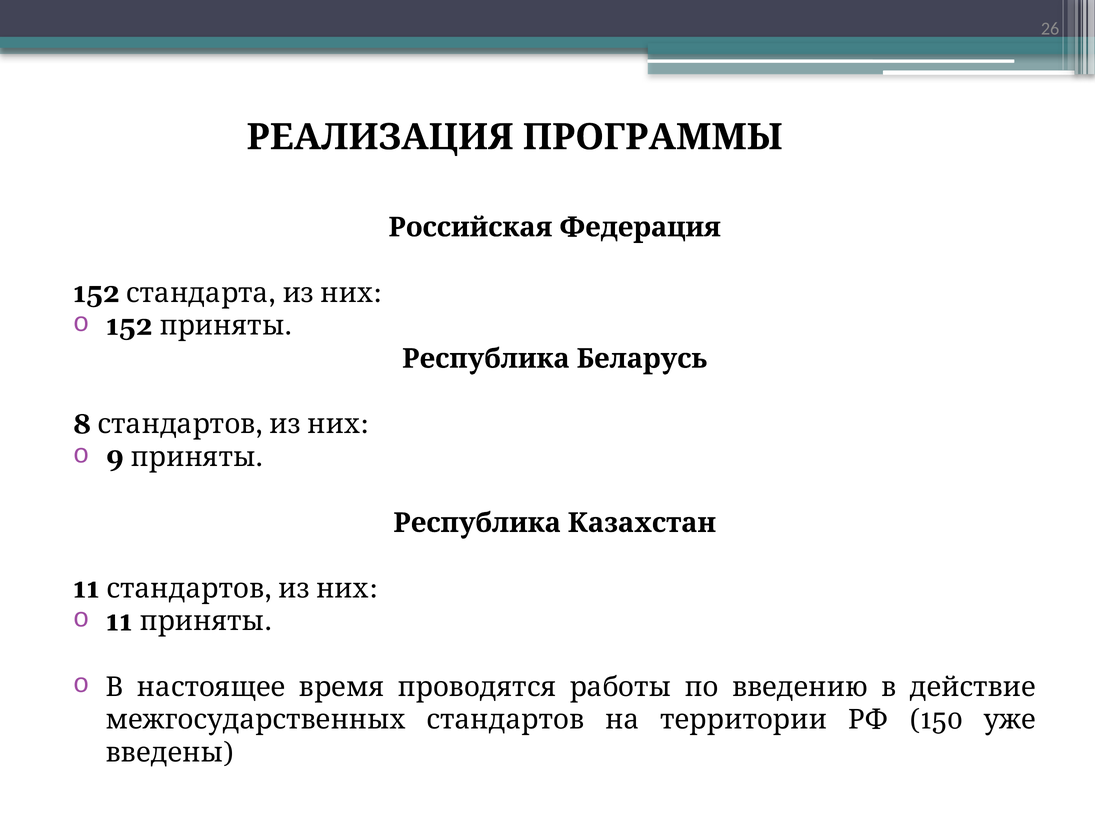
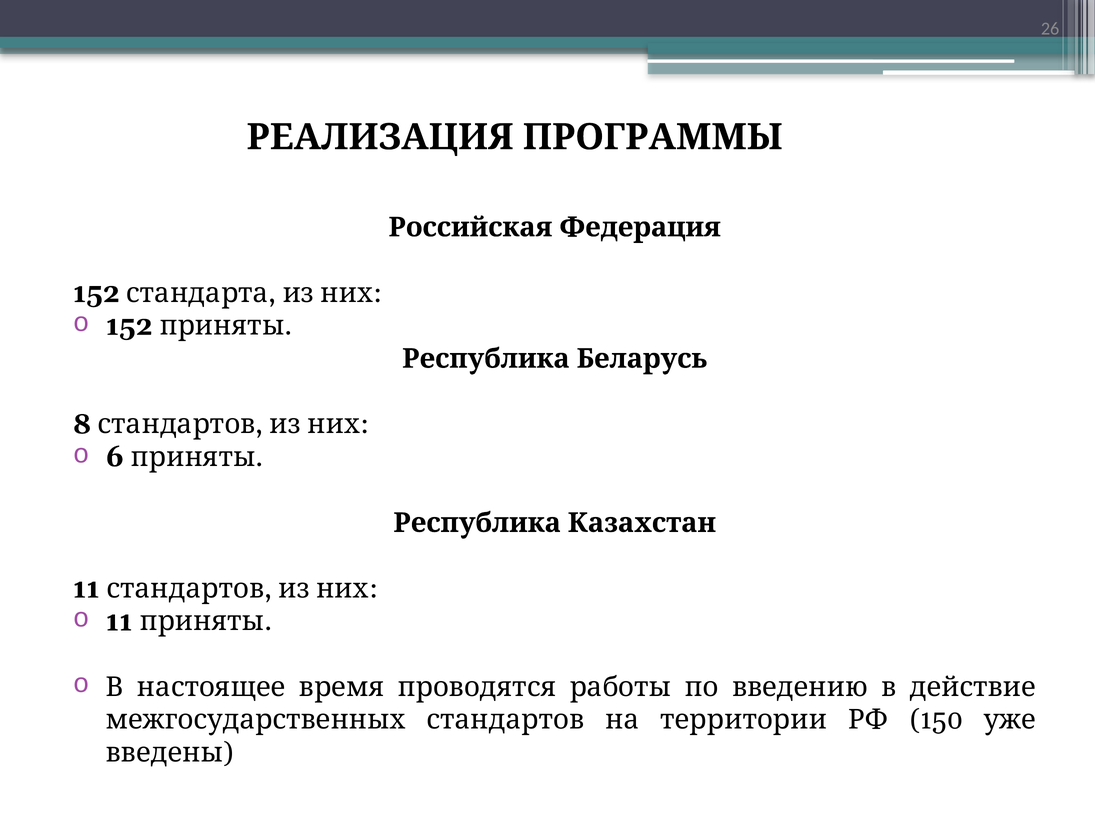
9: 9 -> 6 (115, 457)
